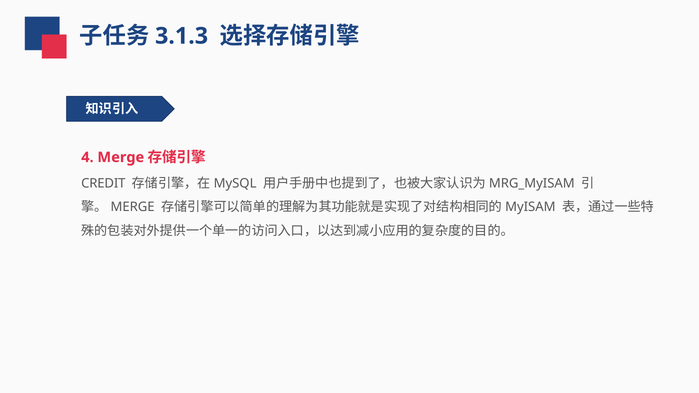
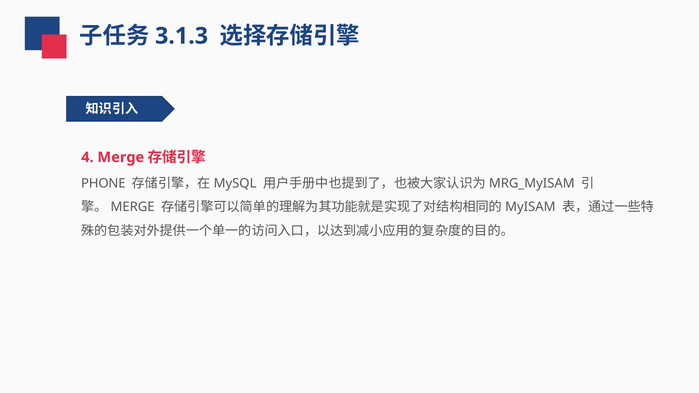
CREDIT: CREDIT -> PHONE (103, 184)
